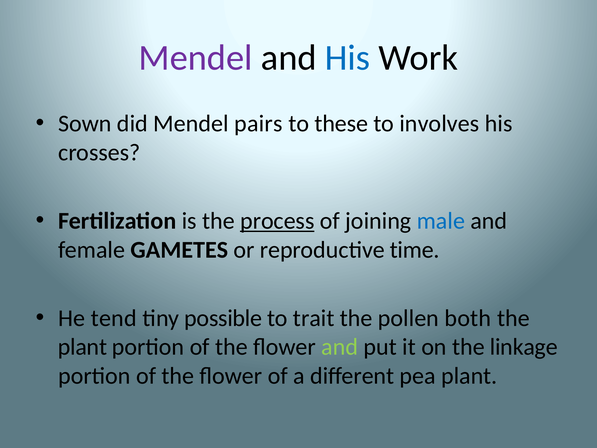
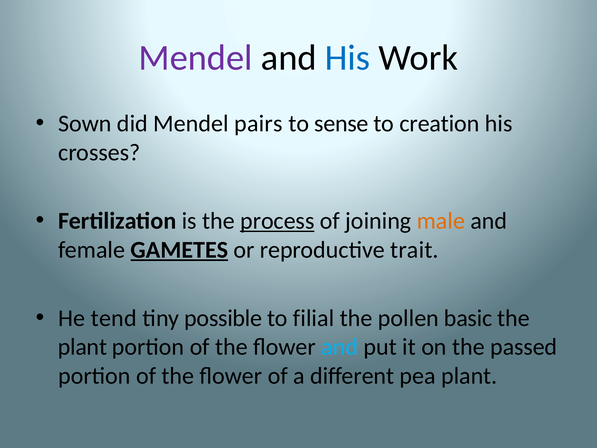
these: these -> sense (341, 124)
involves: involves -> creation (439, 124)
male colour: blue -> orange (441, 221)
GAMETES underline: none -> present (179, 250)
time: time -> trait (414, 250)
trait: trait -> filial (314, 318)
both: both -> basic (468, 318)
and colour: light green -> light blue (340, 347)
linkage: linkage -> passed (524, 347)
